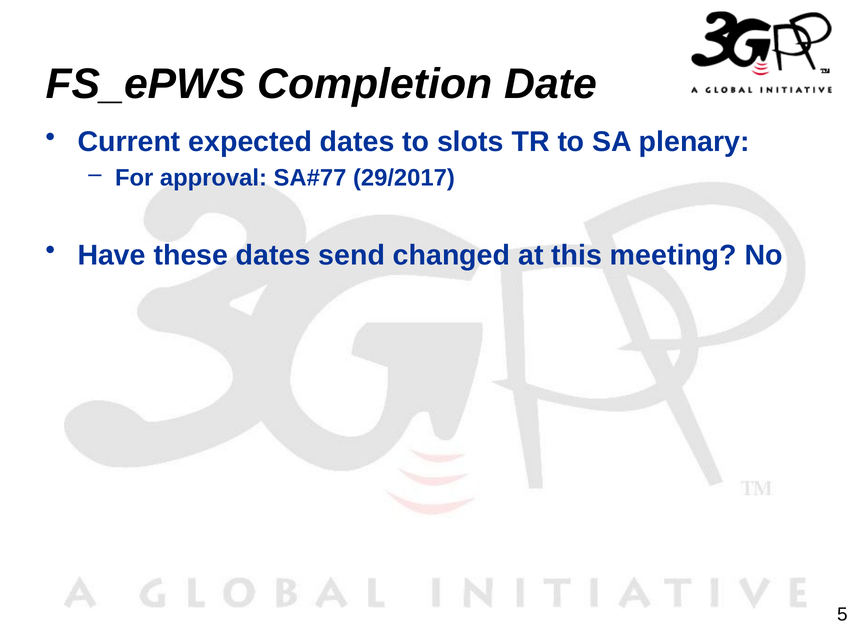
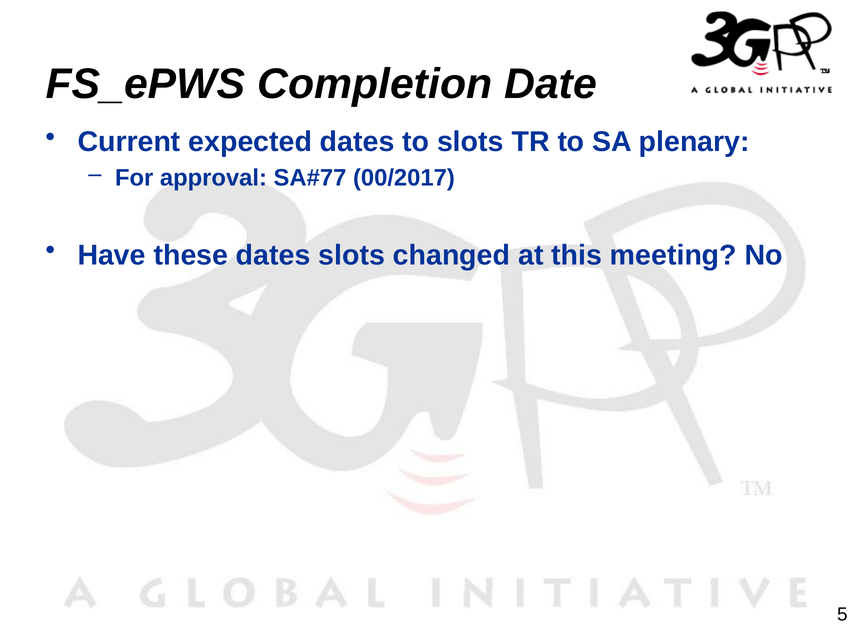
29/2017: 29/2017 -> 00/2017 (404, 178)
dates send: send -> slots (352, 255)
